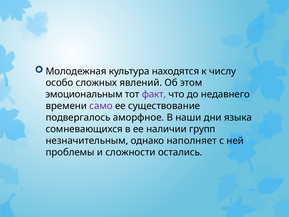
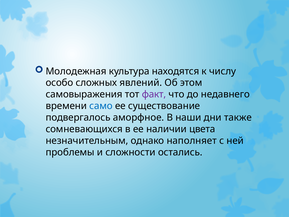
эмоциональным: эмоциональным -> самовыражения (84, 94)
само colour: purple -> blue (101, 106)
языка: языка -> также (238, 117)
групп: групп -> цвета (202, 129)
